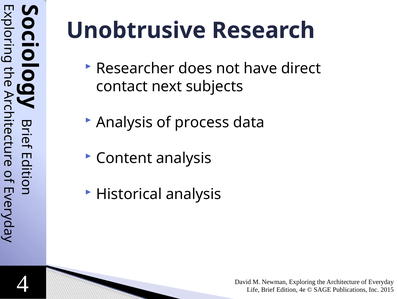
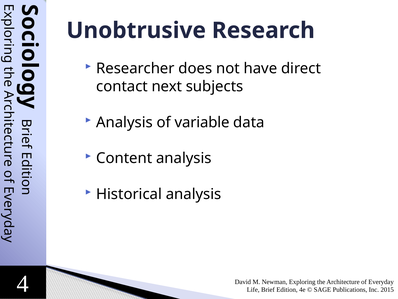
process: process -> variable (202, 122)
